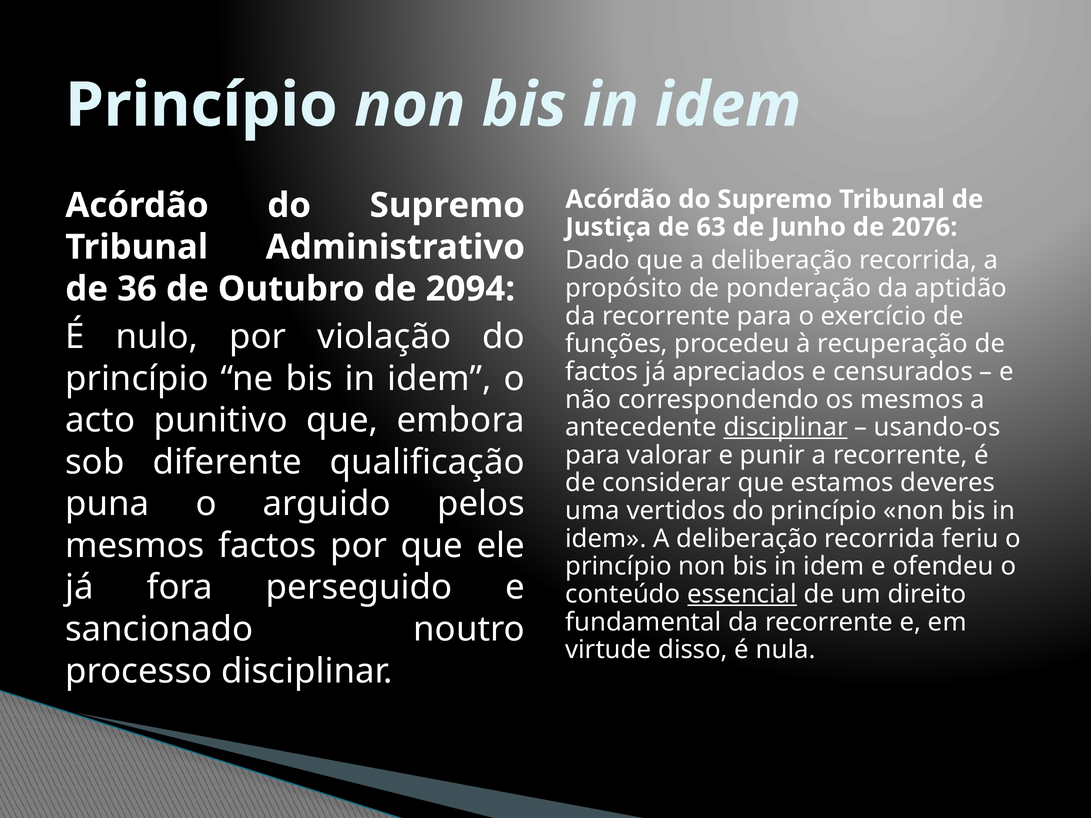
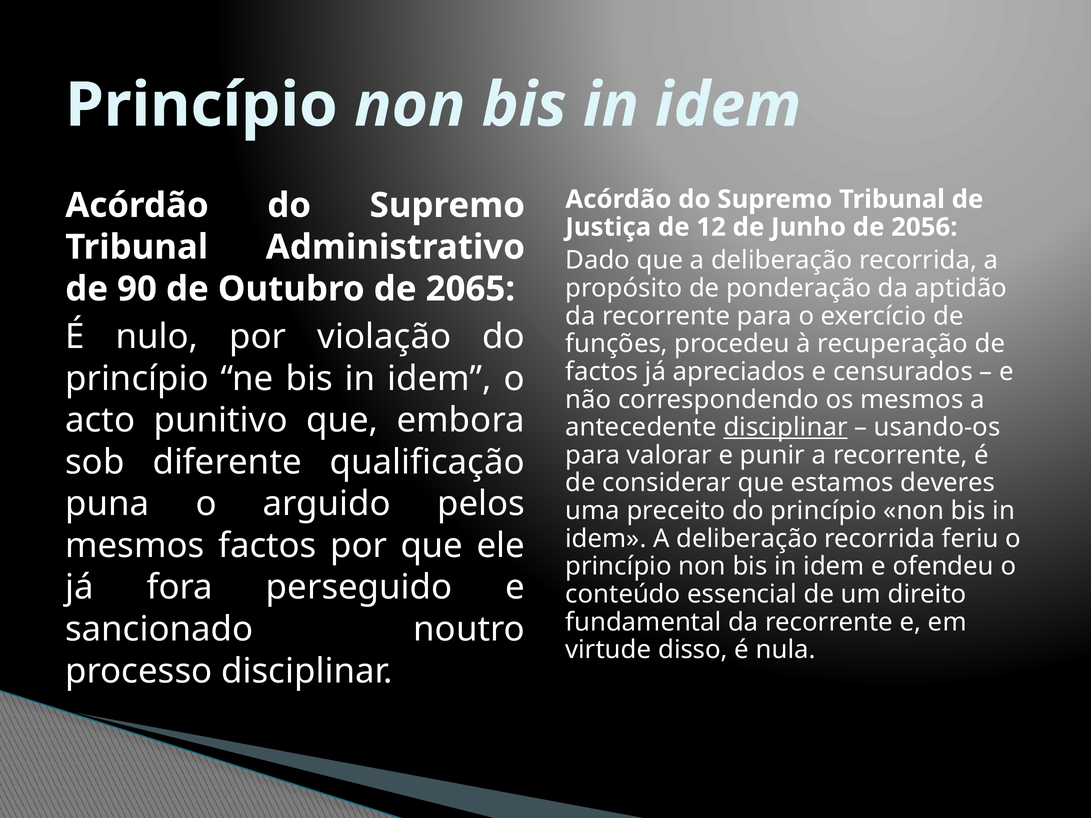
63: 63 -> 12 (711, 227)
2076: 2076 -> 2056 (924, 227)
36: 36 -> 90 (137, 289)
2094: 2094 -> 2065 (470, 289)
vertidos: vertidos -> preceito (676, 511)
essencial underline: present -> none (742, 594)
